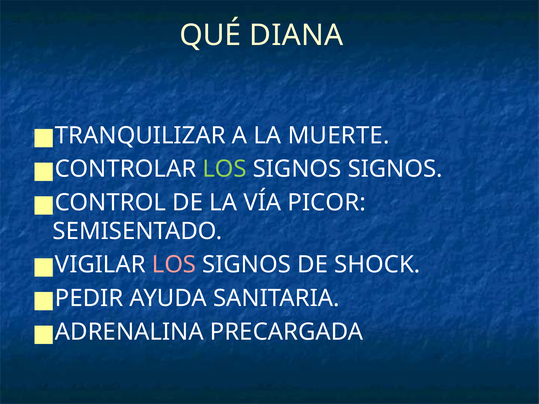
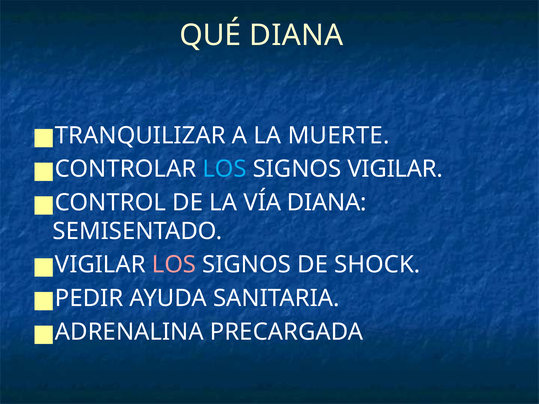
LOS colour: light green -> light blue (225, 169)
SIGNOS SIGNOS: SIGNOS -> VIGILAR (395, 169)
VÍA PICOR: PICOR -> DIANA (327, 203)
